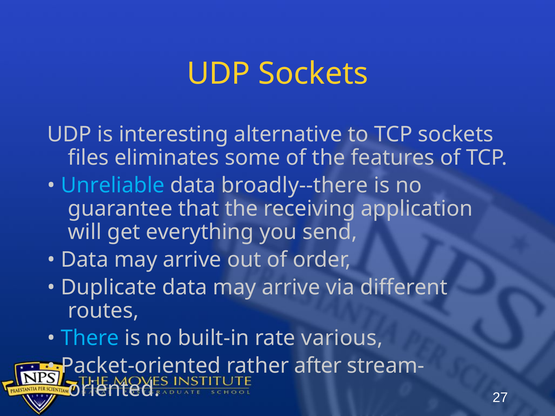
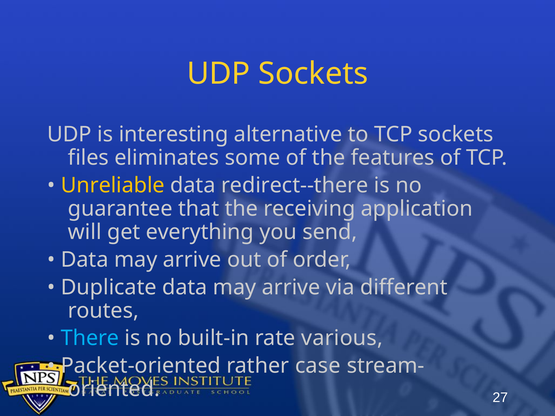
Unreliable colour: light blue -> yellow (113, 186)
broadly--there: broadly--there -> redirect--there (295, 186)
after: after -> case (318, 366)
